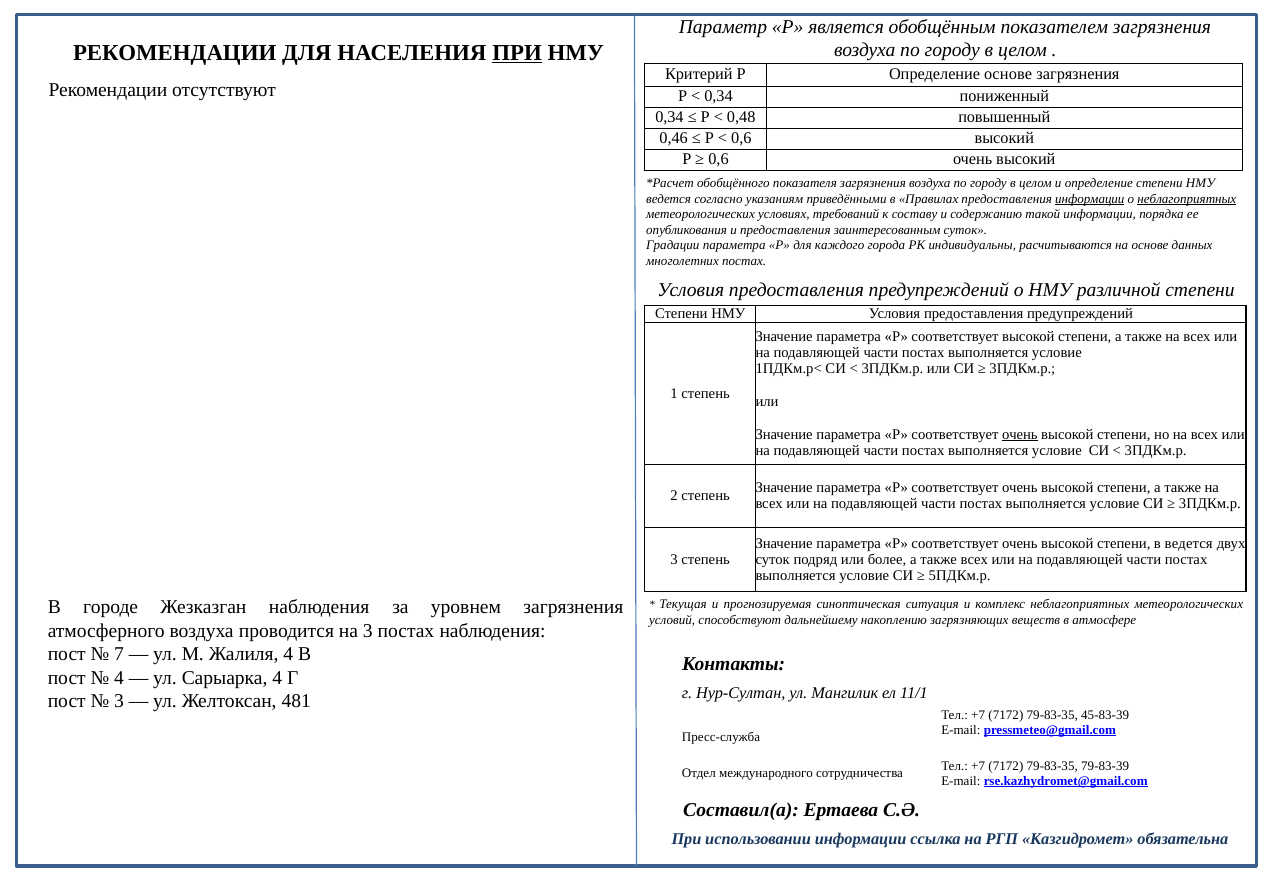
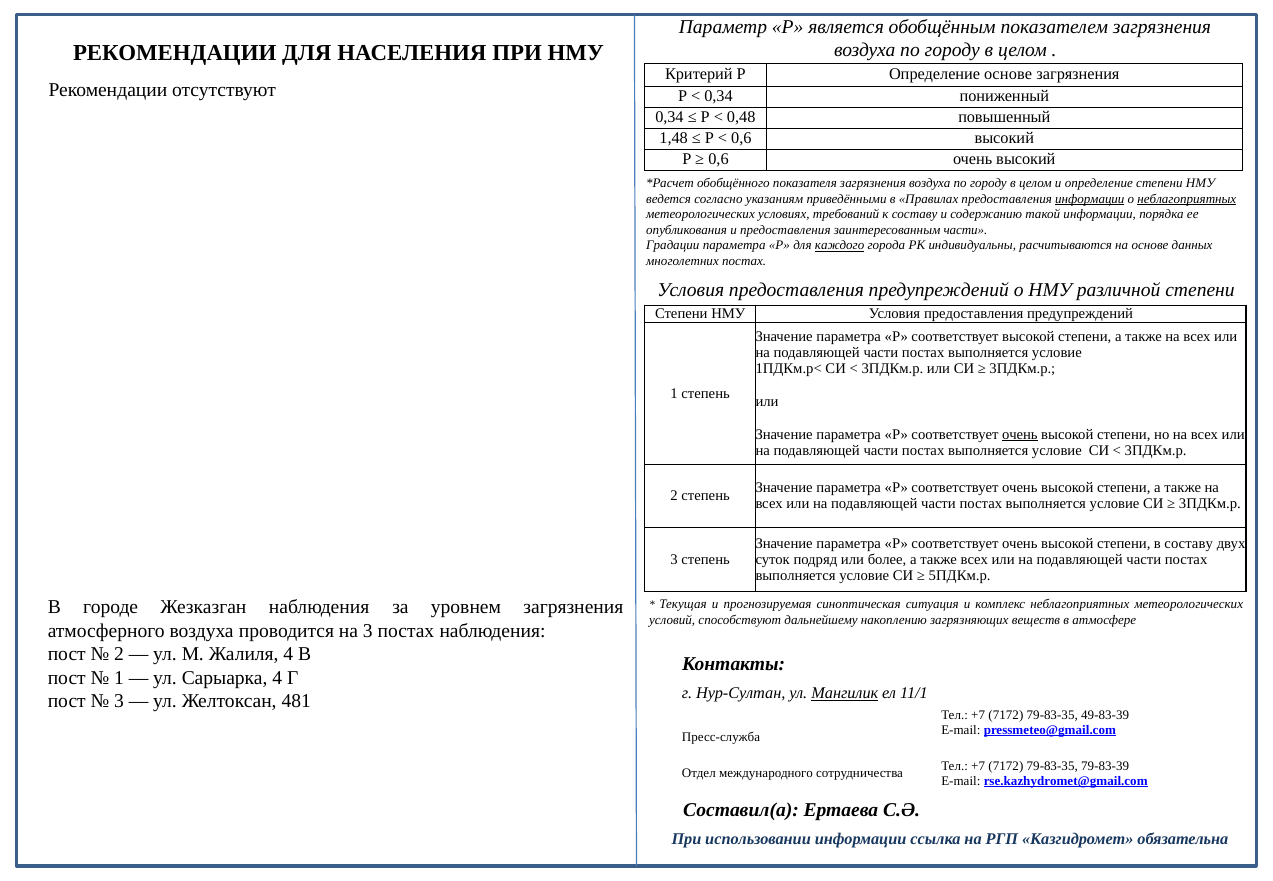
ПРИ underline: present -> none (517, 53)
0,46: 0,46 -> 1,48 (674, 138)
заинтересованным суток: суток -> части (965, 230)
каждого underline: none -> present (840, 246)
в ведется: ведется -> составу (1189, 544)
7: 7 -> 2 (119, 655)
4: 4 -> 1 (119, 678)
Мангилик underline: none -> present (845, 693)
45-83-39: 45-83-39 -> 49-83-39 (1105, 716)
